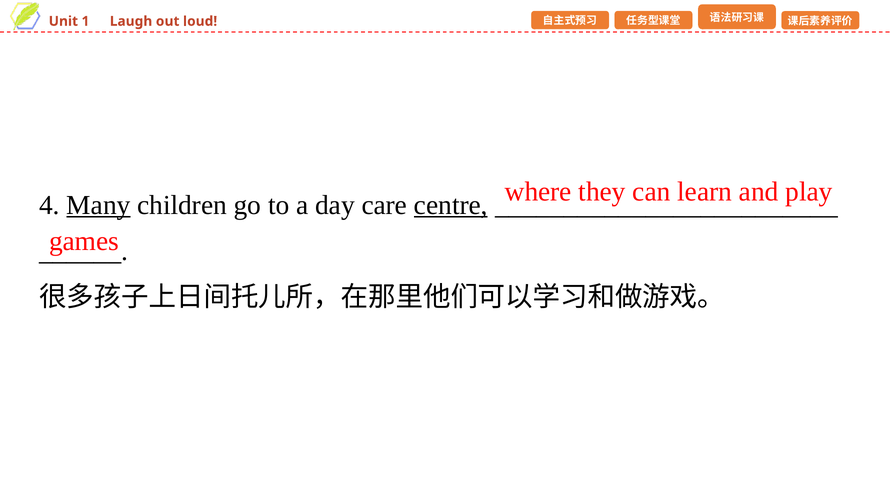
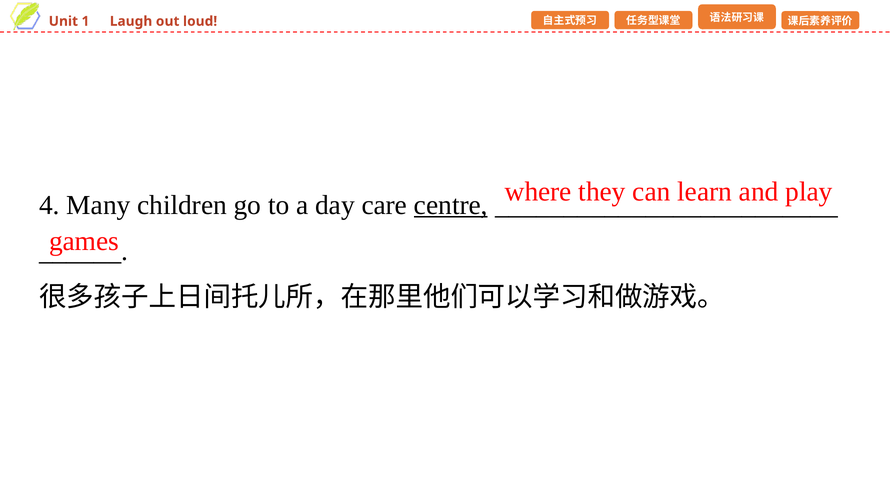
Many underline: present -> none (98, 205)
